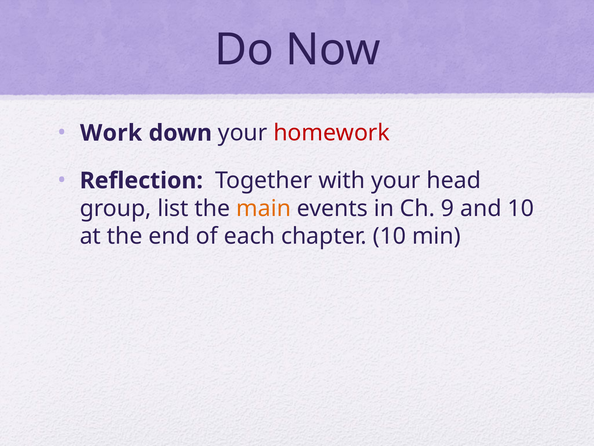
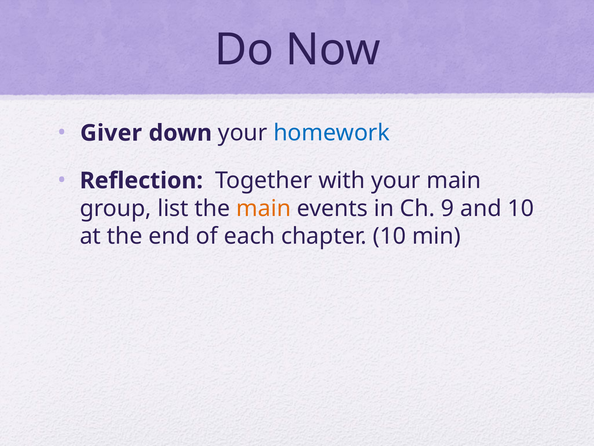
Work: Work -> Giver (111, 133)
homework colour: red -> blue (332, 133)
your head: head -> main (454, 180)
